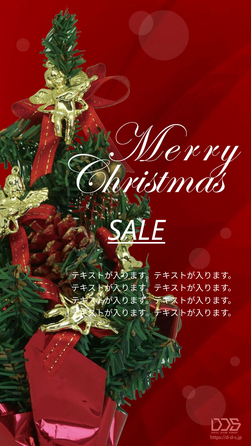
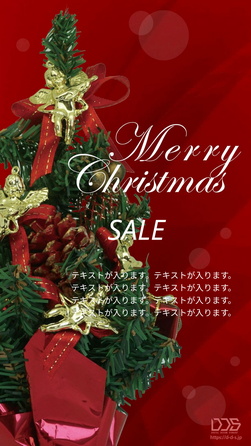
SALE underline: present -> none (136, 231)
